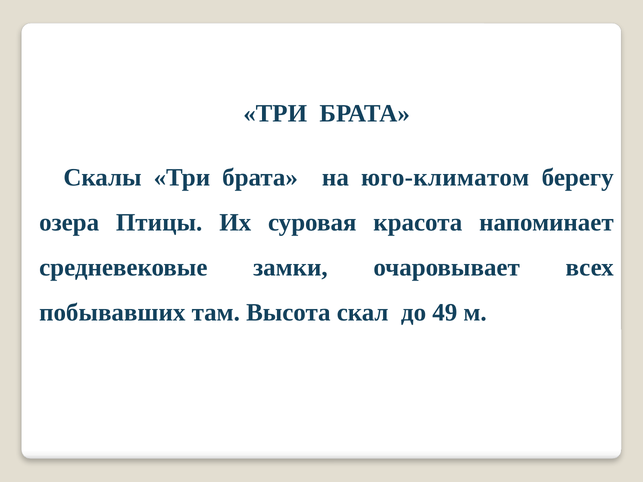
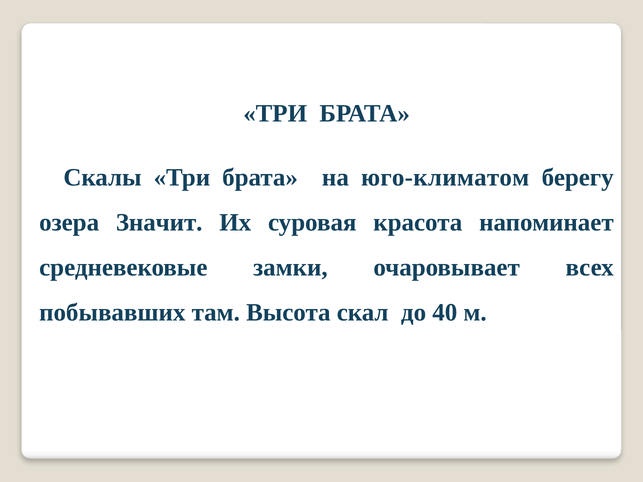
Птицы: Птицы -> Значит (159, 223)
49: 49 -> 40 (445, 313)
